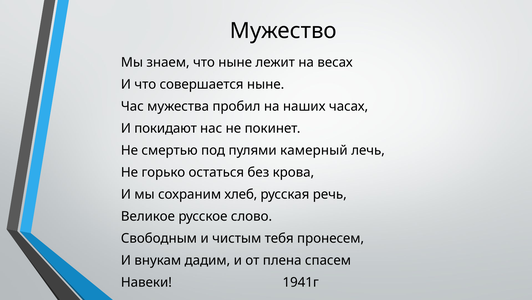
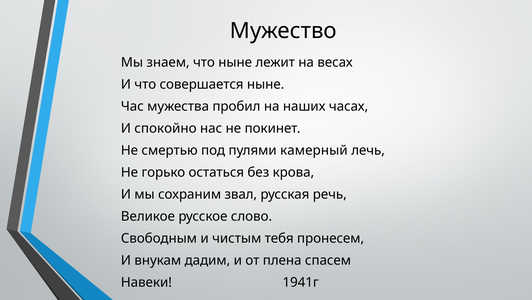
покидают: покидают -> спокойно (165, 128)
хлеб: хлеб -> звал (241, 194)
